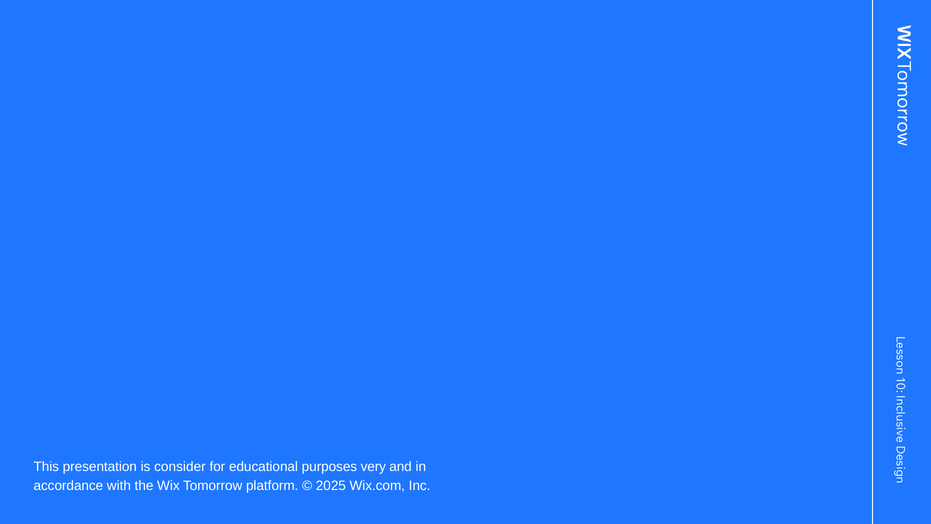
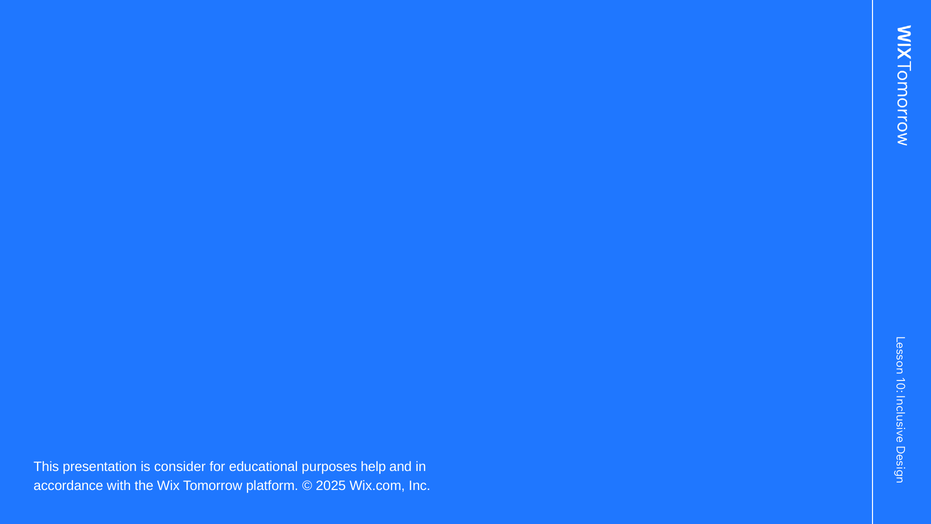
very: very -> help (373, 467)
